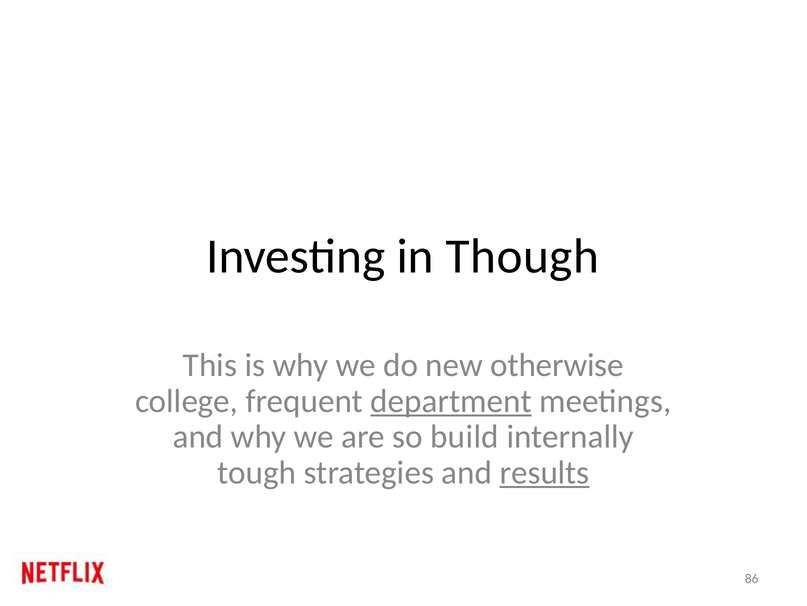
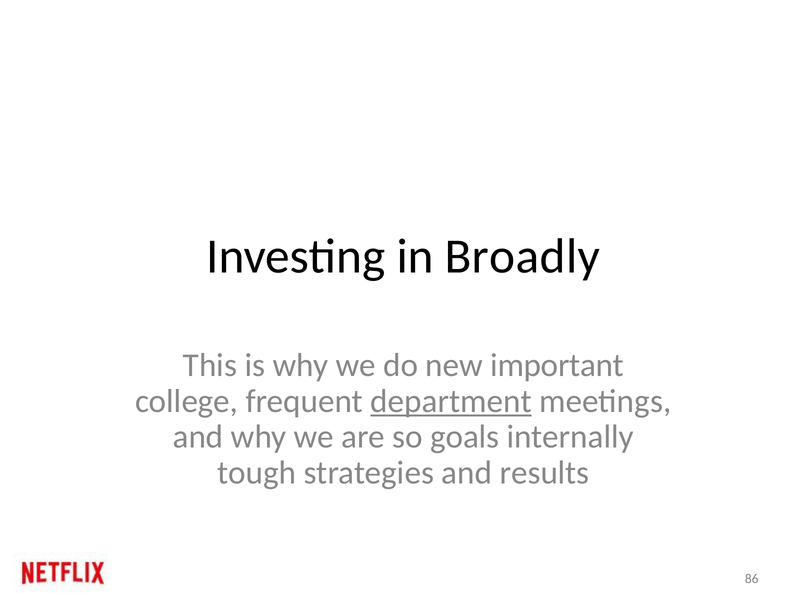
Though: Though -> Broadly (522, 256)
otherwise: otherwise -> important (557, 365)
build: build -> goals (465, 436)
results underline: present -> none (545, 472)
